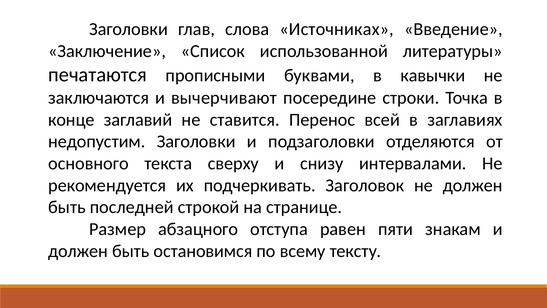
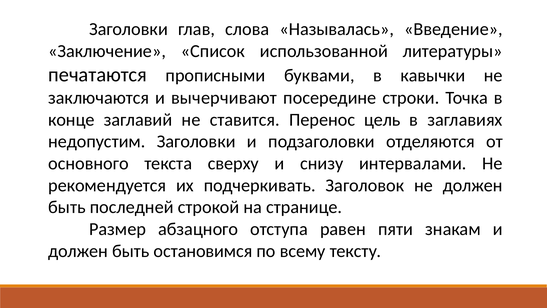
Источниках: Источниках -> Называлась (337, 29)
всей: всей -> цель (382, 120)
